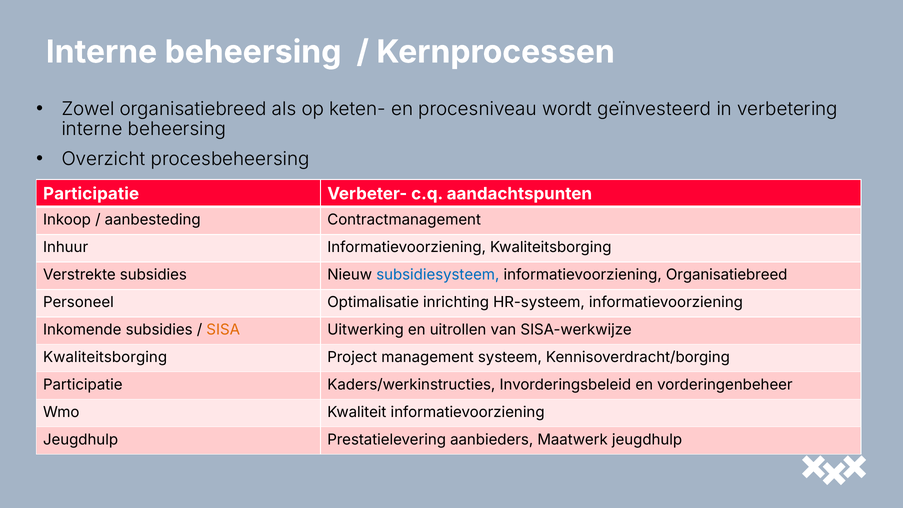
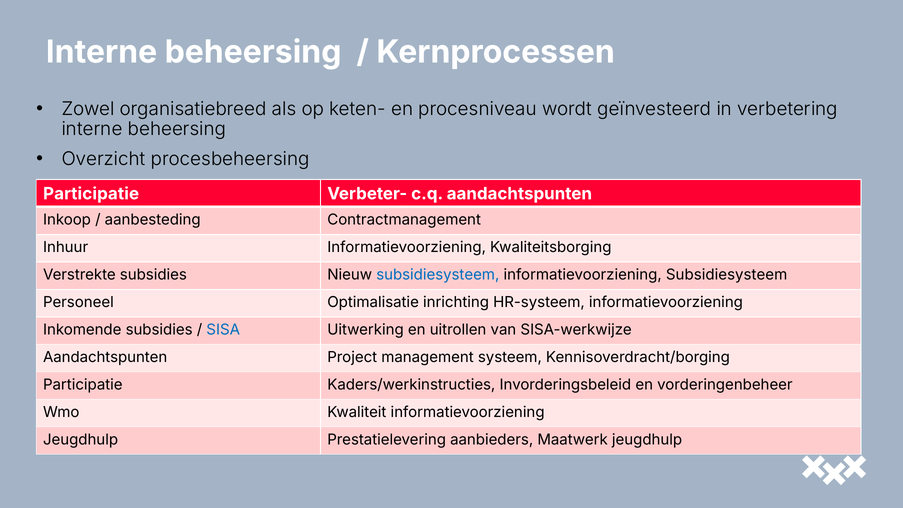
informatievoorziening Organisatiebreed: Organisatiebreed -> Subsidiesysteem (727, 275)
SISA colour: orange -> blue (223, 330)
Kwaliteitsborging: Kwaliteitsborging -> Aandachtspunten (105, 357)
